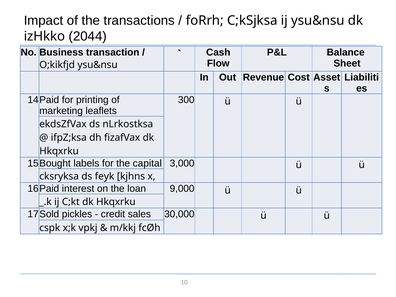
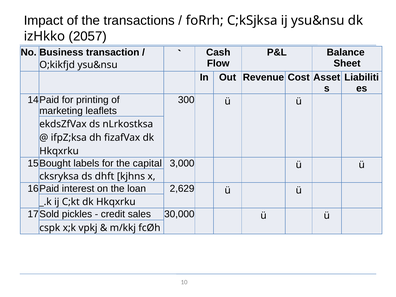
2044: 2044 -> 2057 (88, 36)
feyk: feyk -> dhft (104, 176)
9,000: 9,000 -> 2,629 (182, 189)
